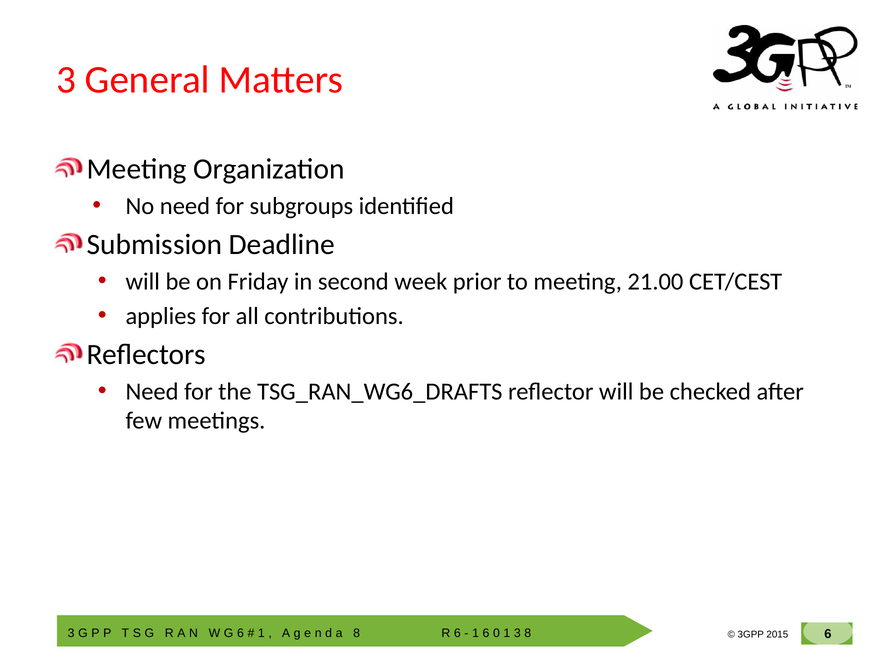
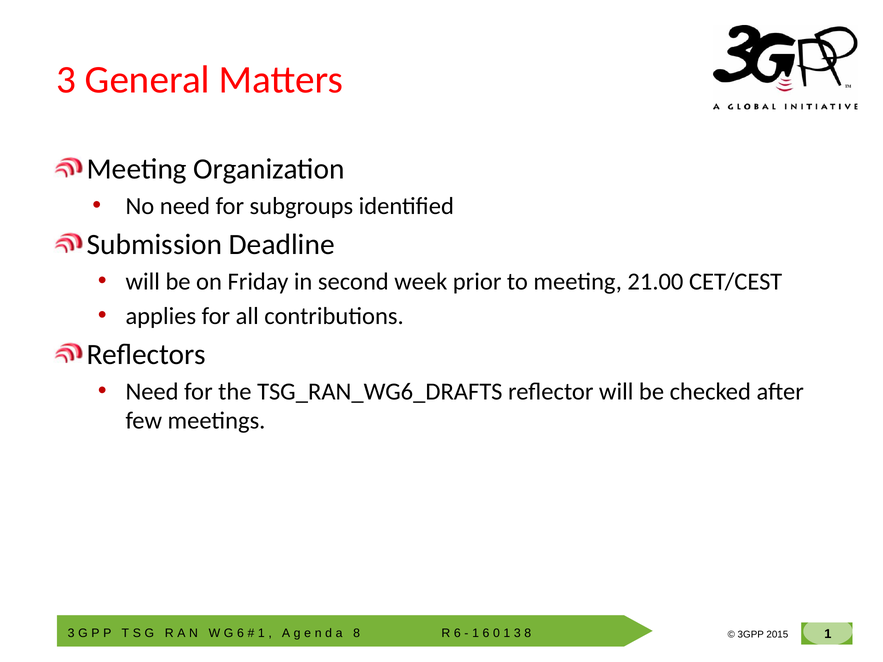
6: 6 -> 1 (828, 634)
